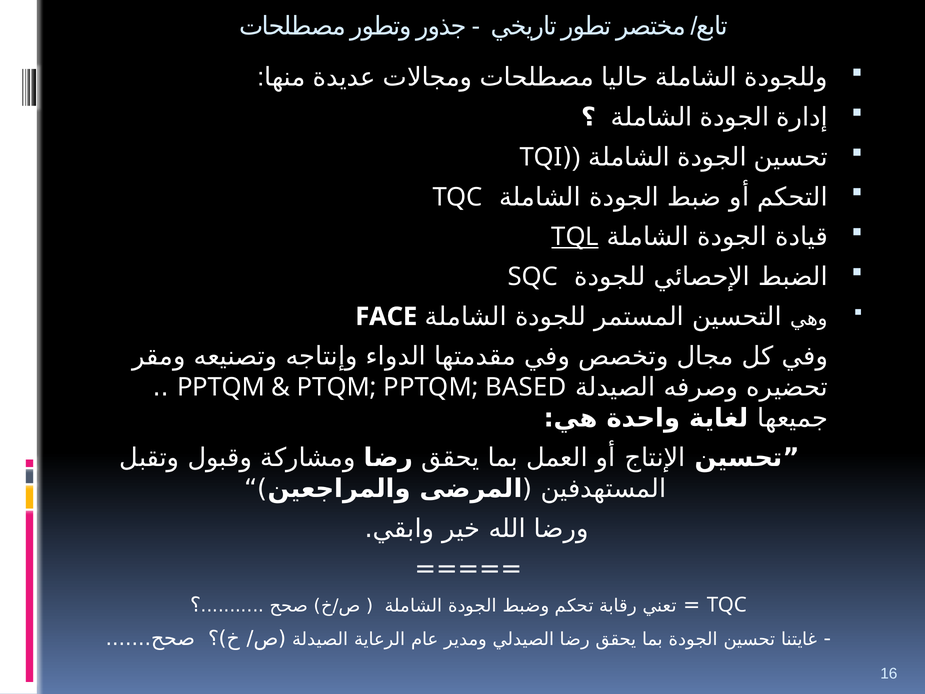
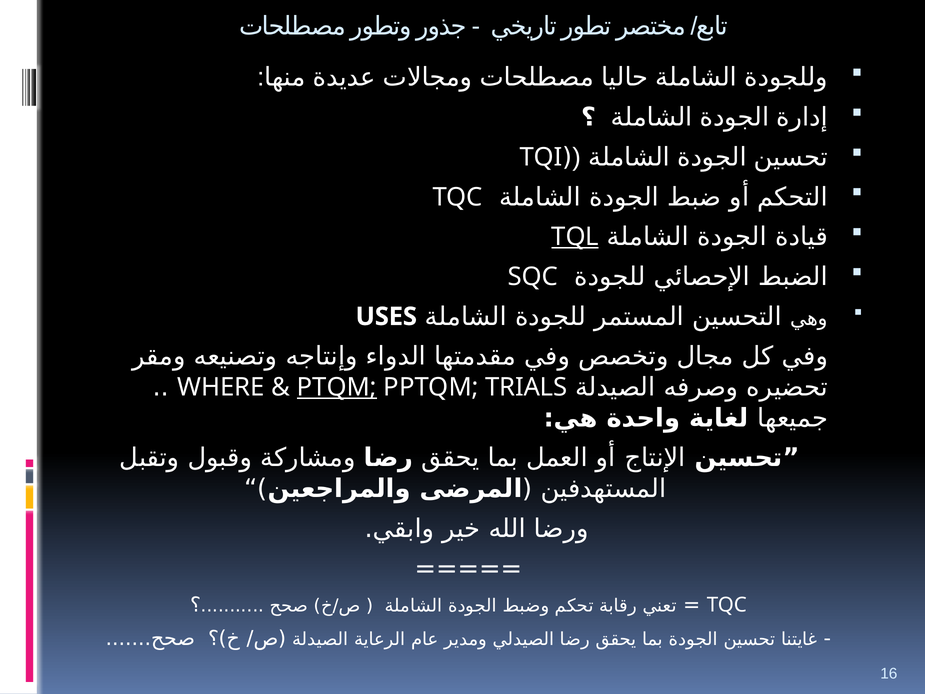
FACE: FACE -> USES (386, 316)
PPTQM: PPTQM -> WHERE (221, 387)
PTQM underline: none -> present (337, 387)
BASED: BASED -> TRIALS (526, 387)
